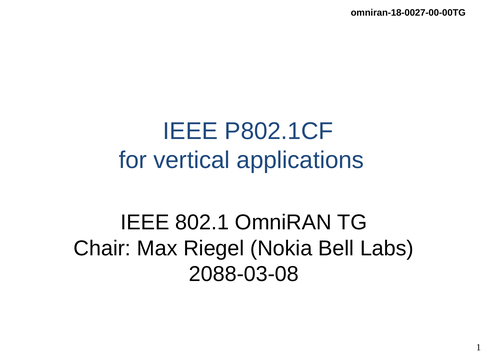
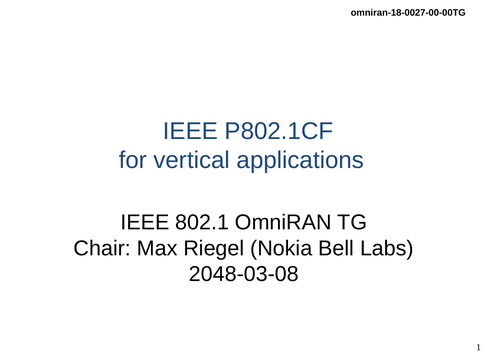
2088-03-08: 2088-03-08 -> 2048-03-08 (244, 274)
